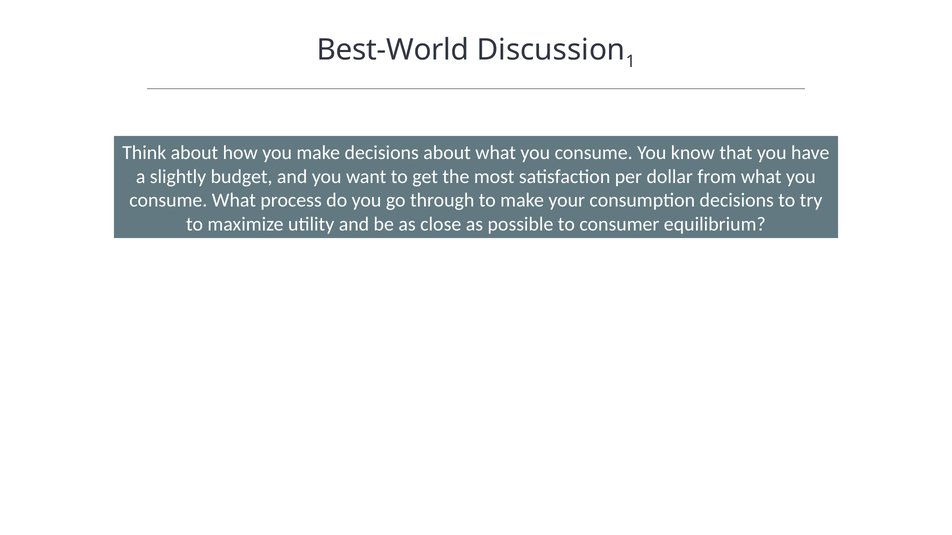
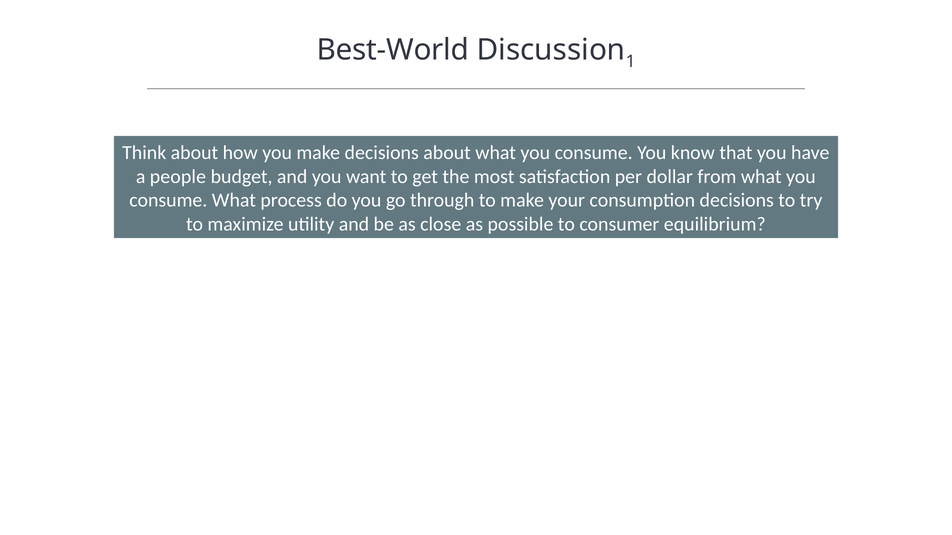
slightly: slightly -> people (178, 177)
